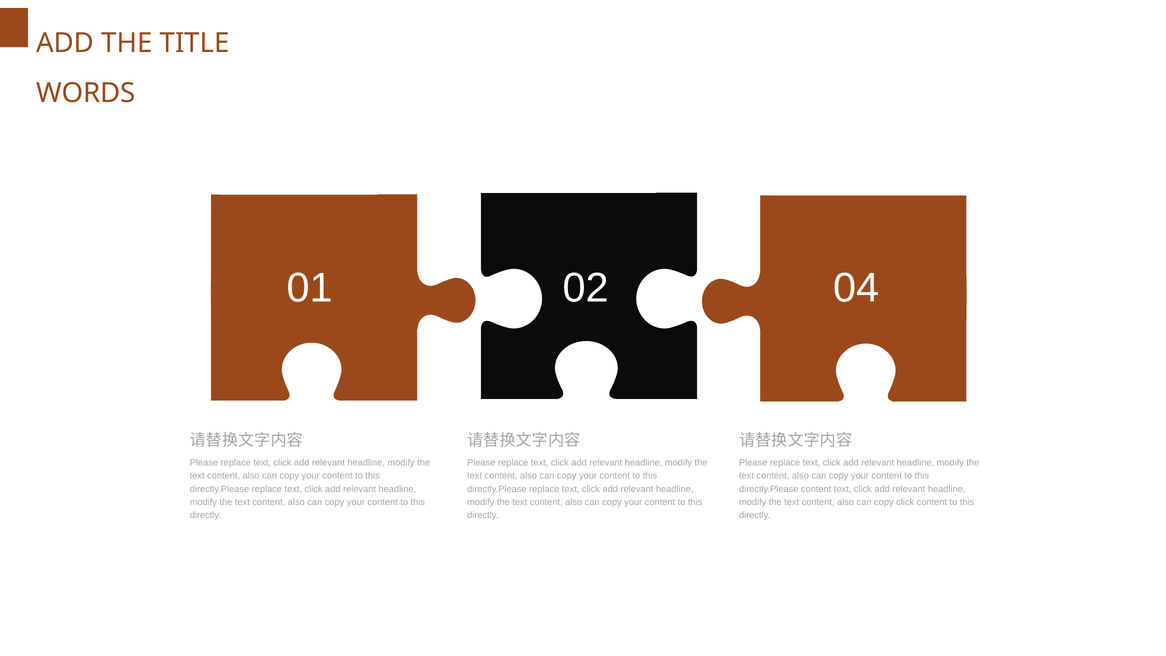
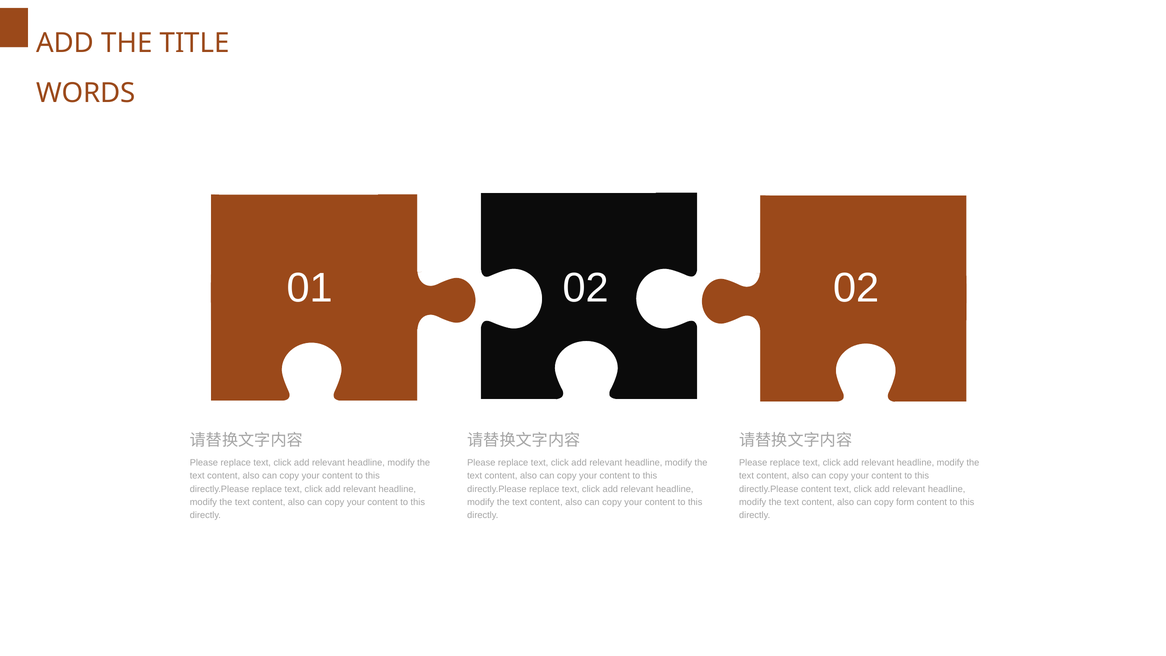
02 04: 04 -> 02 (856, 288)
copy click: click -> form (905, 502)
